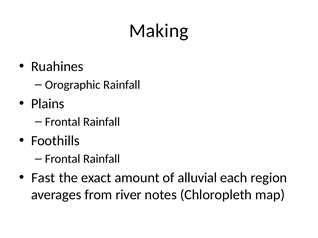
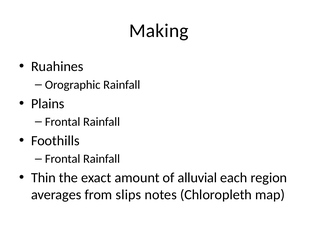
Fast: Fast -> Thin (43, 178)
river: river -> slips (128, 195)
